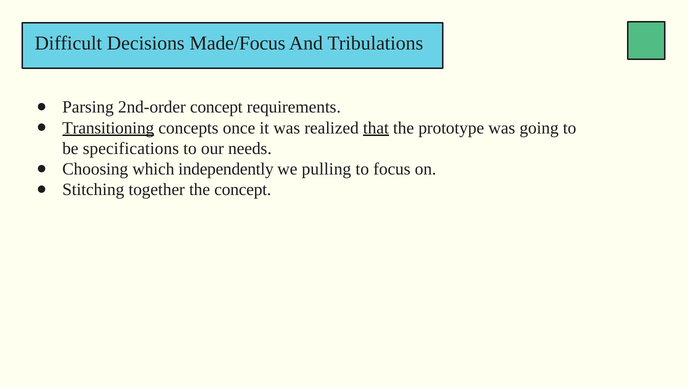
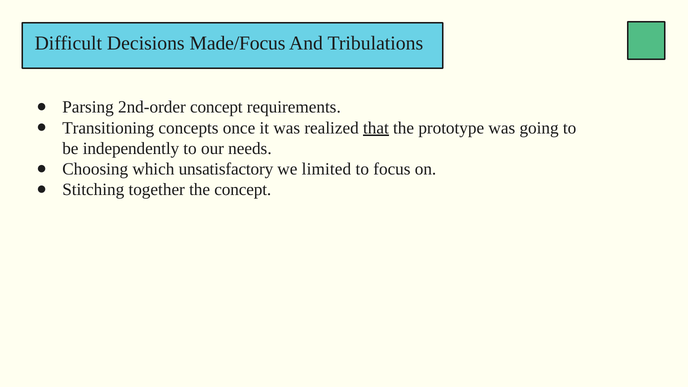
Transitioning underline: present -> none (108, 128)
specifications: specifications -> independently (131, 149)
independently: independently -> unsatisfactory (226, 169)
pulling: pulling -> limited (326, 169)
